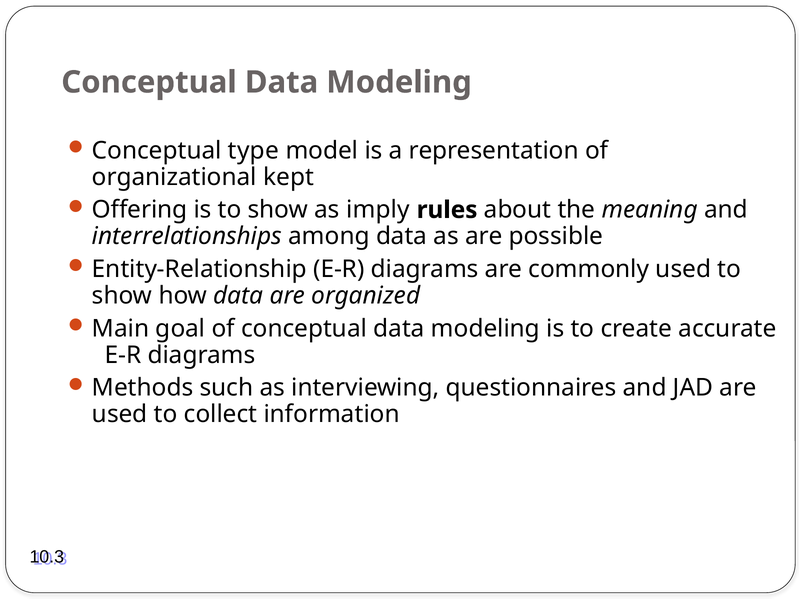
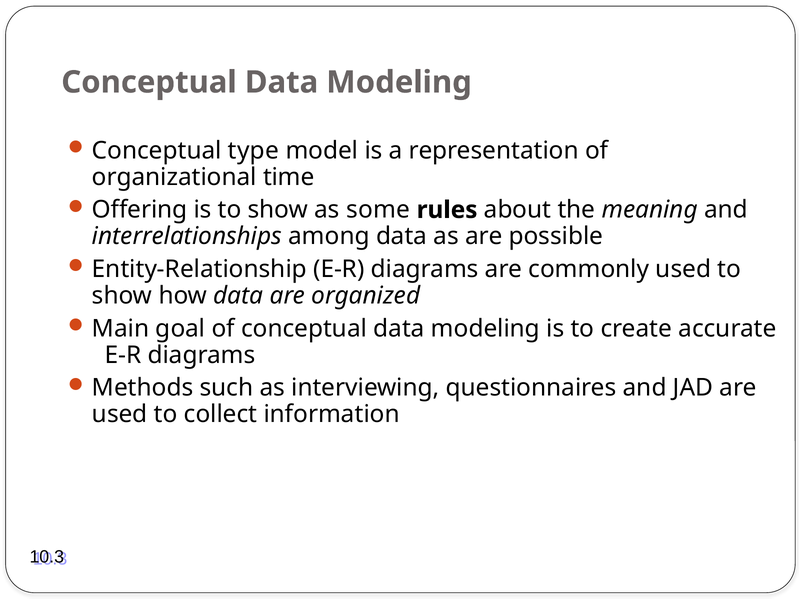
kept: kept -> time (289, 177)
imply: imply -> some (378, 210)
